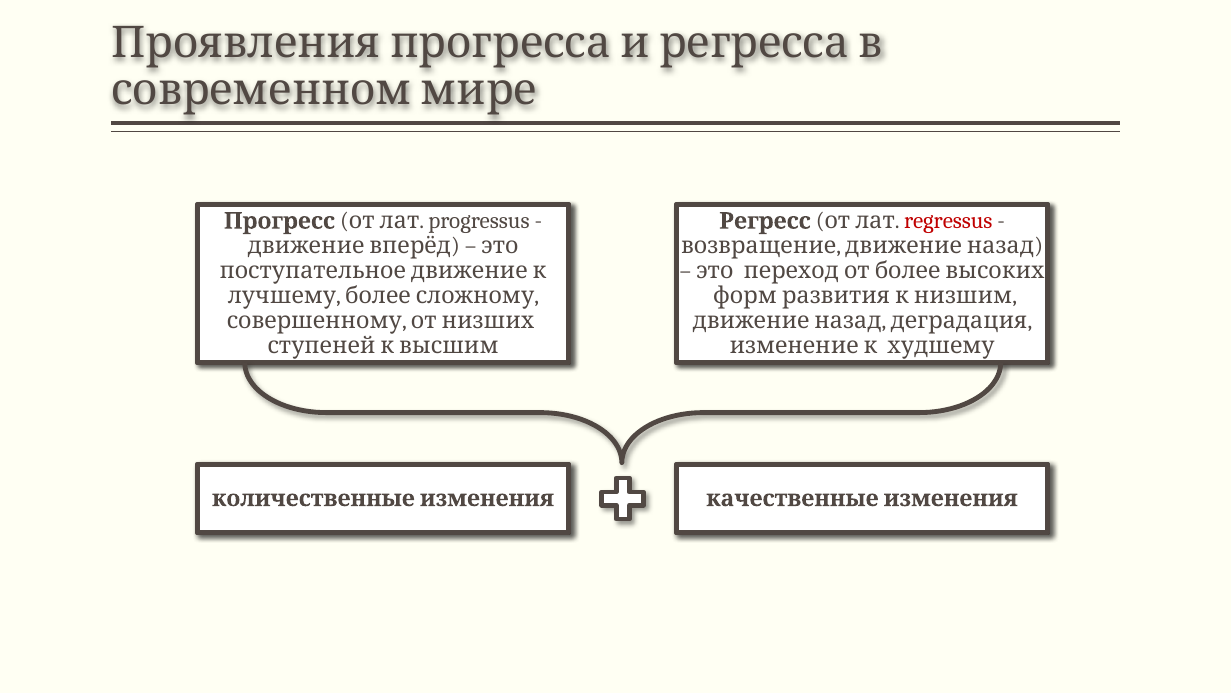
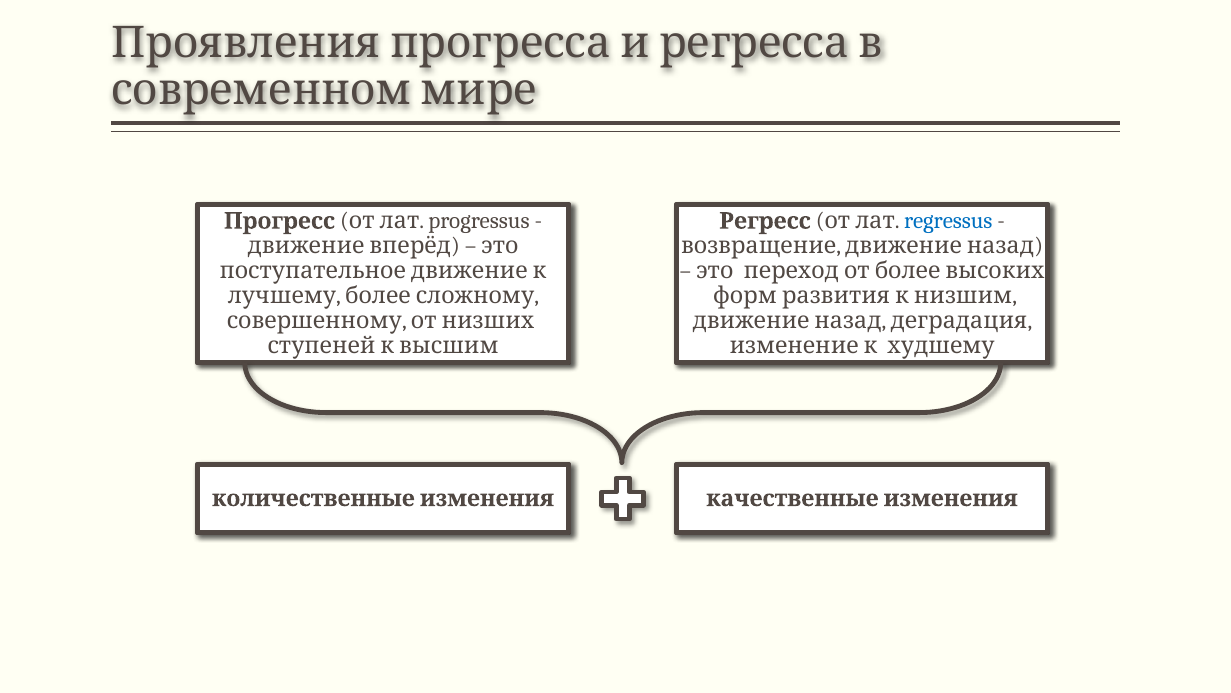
regressus colour: red -> blue (948, 221)
